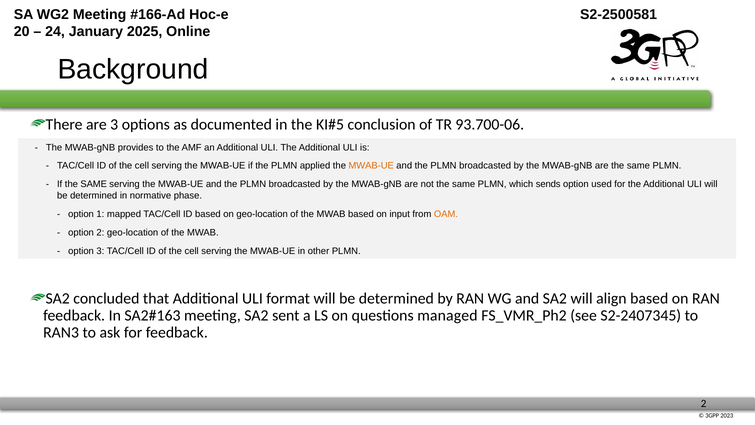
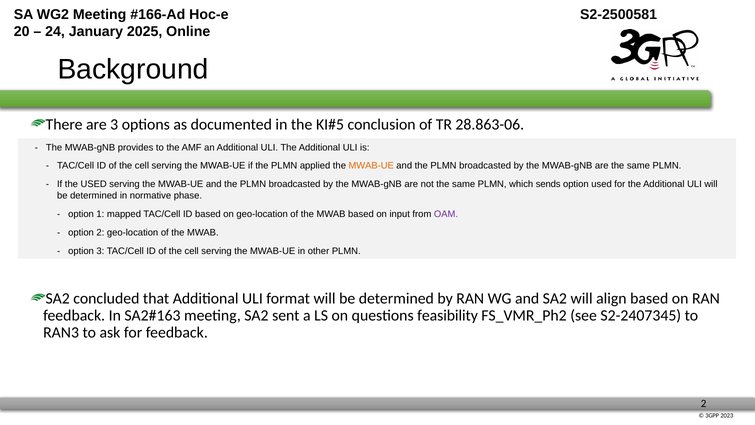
93.700-06: 93.700-06 -> 28.863-06 (490, 124)
If the SAME: SAME -> USED (94, 184)
OAM colour: orange -> purple (446, 214)
managed: managed -> feasibility (448, 315)
